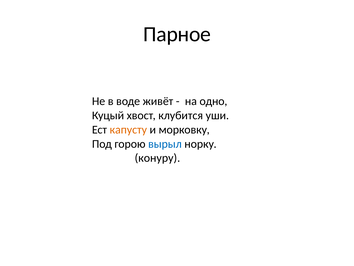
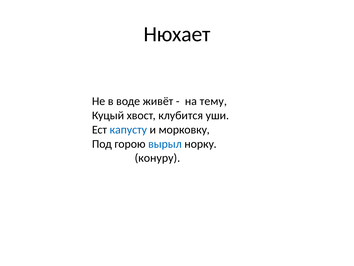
Парное: Парное -> Нюхает (177, 34)
одно: одно -> тему (213, 101)
капусту colour: orange -> blue (128, 129)
